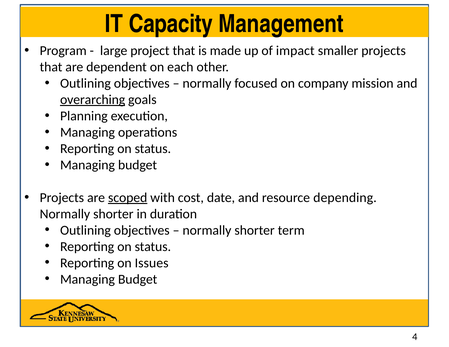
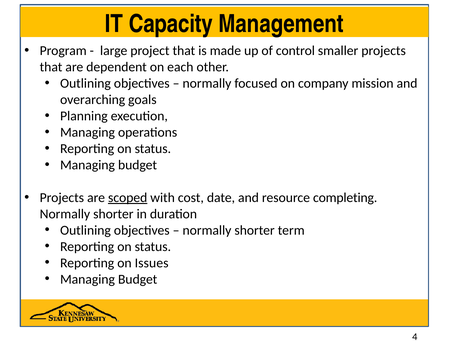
impact: impact -> control (295, 51)
overarching underline: present -> none (93, 100)
depending: depending -> completing (345, 198)
